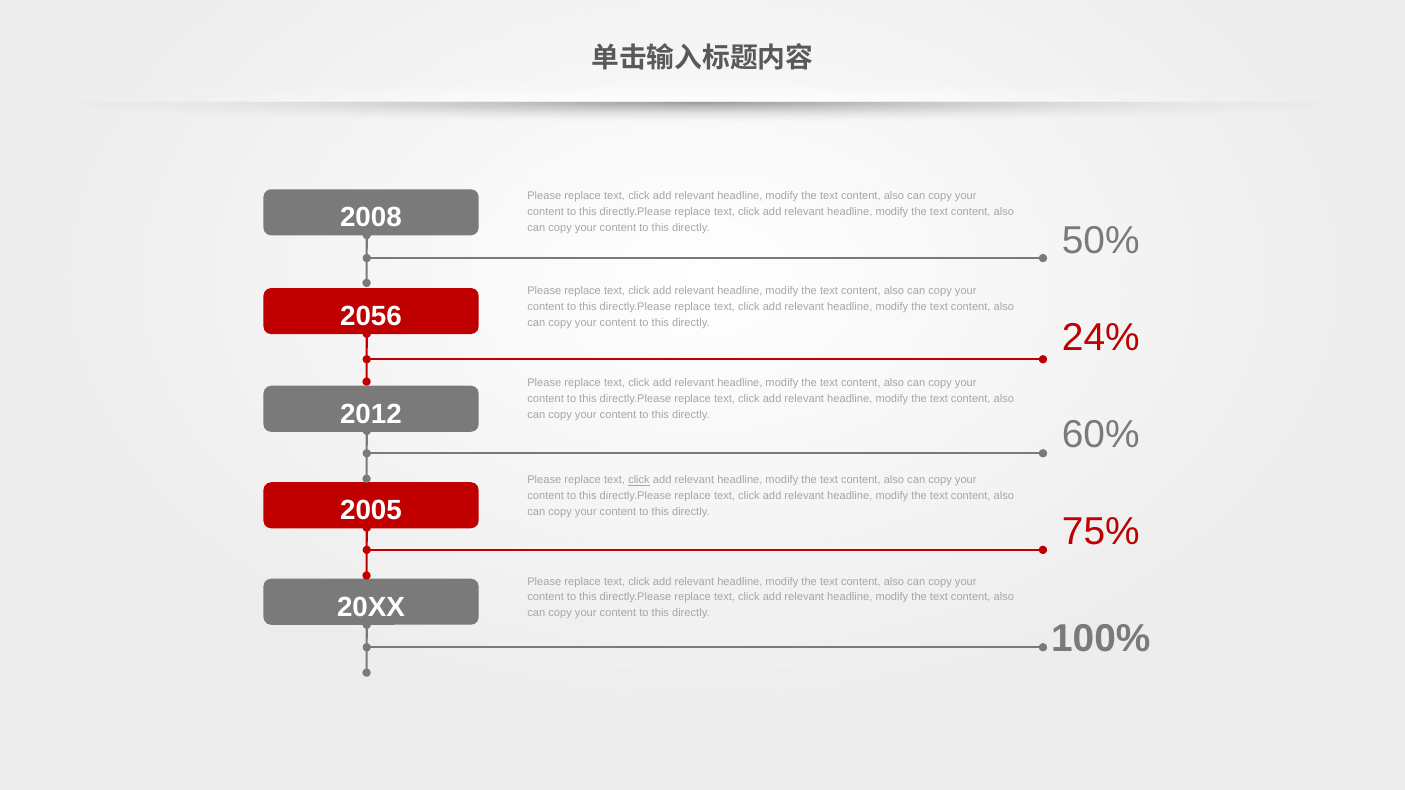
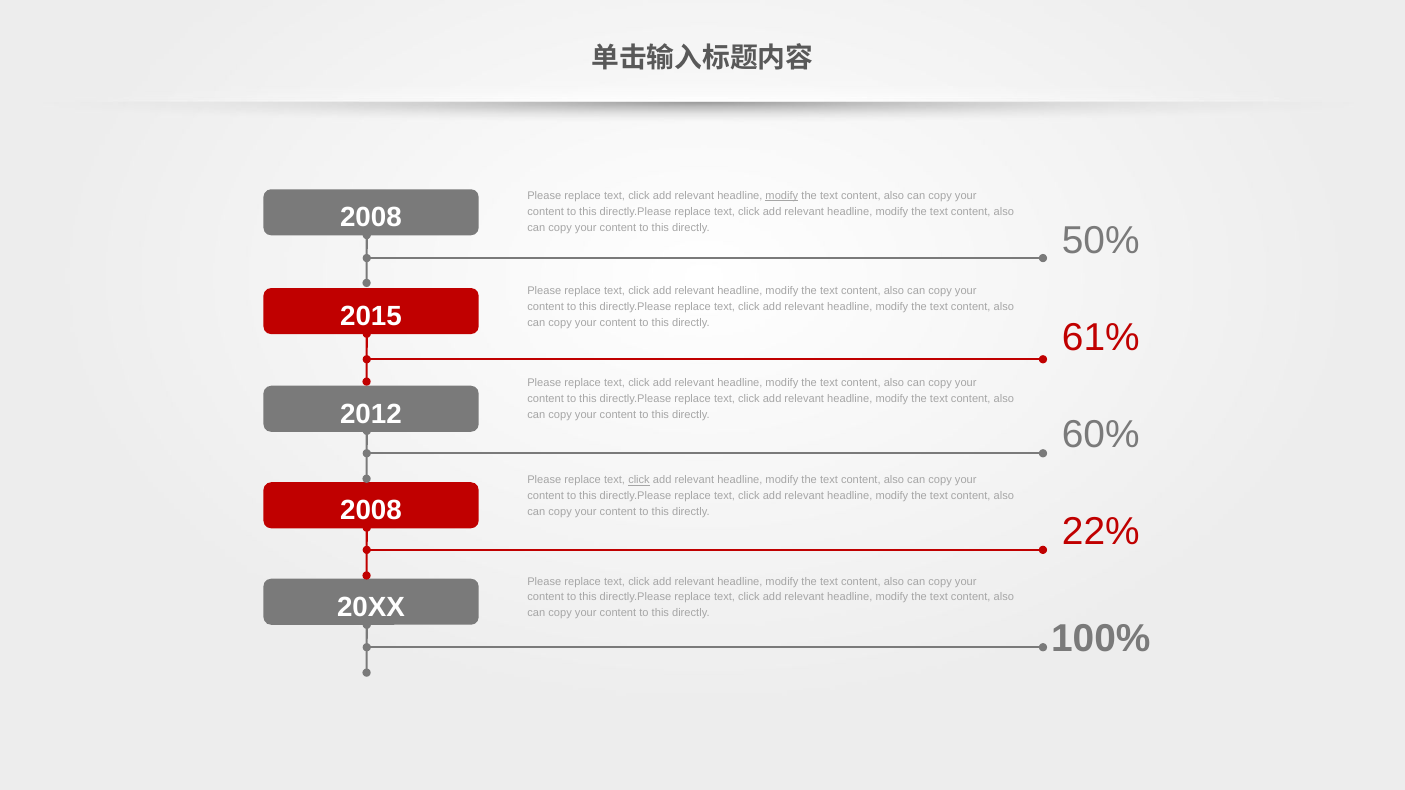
modify underline: none -> present (782, 196)
2056: 2056 -> 2015 (371, 316)
24%: 24% -> 61% (1101, 338)
2005: 2005 -> 2008 (371, 511)
75%: 75% -> 22% (1101, 532)
